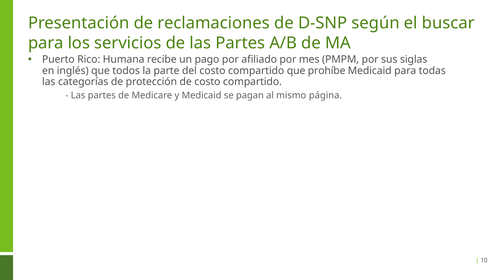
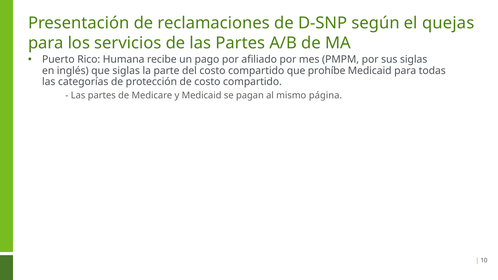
buscar: buscar -> quejas (448, 23)
que todos: todos -> siglas (126, 71)
